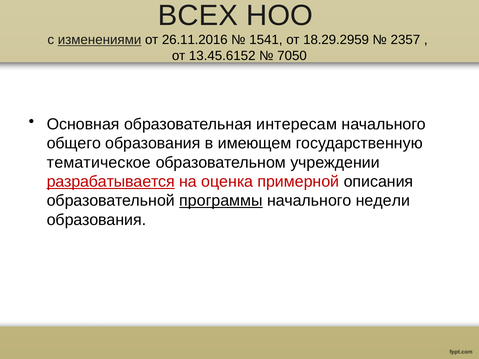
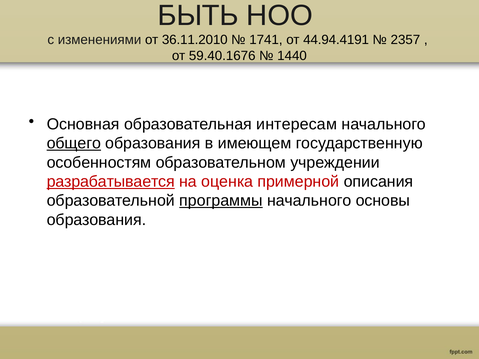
ВСЕХ: ВСЕХ -> БЫТЬ (198, 16)
изменениями underline: present -> none (100, 40)
26.11.2016: 26.11.2016 -> 36.11.2010 (195, 40)
1541: 1541 -> 1741 (266, 40)
18.29.2959: 18.29.2959 -> 44.94.4191 (336, 40)
13.45.6152: 13.45.6152 -> 59.40.1676 (222, 56)
7050: 7050 -> 1440 (292, 56)
общего underline: none -> present (74, 143)
тематическое: тематическое -> особенностям (99, 163)
недели: недели -> основы (383, 201)
